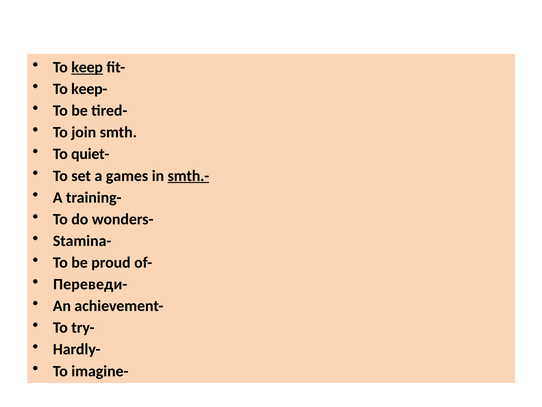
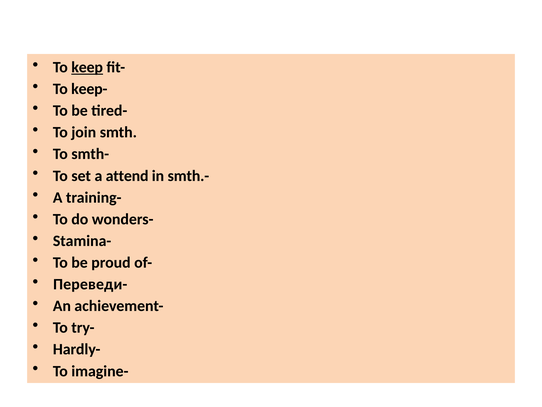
quiet-: quiet- -> smth- (90, 154)
games: games -> attend (127, 176)
smth.- underline: present -> none (188, 176)
